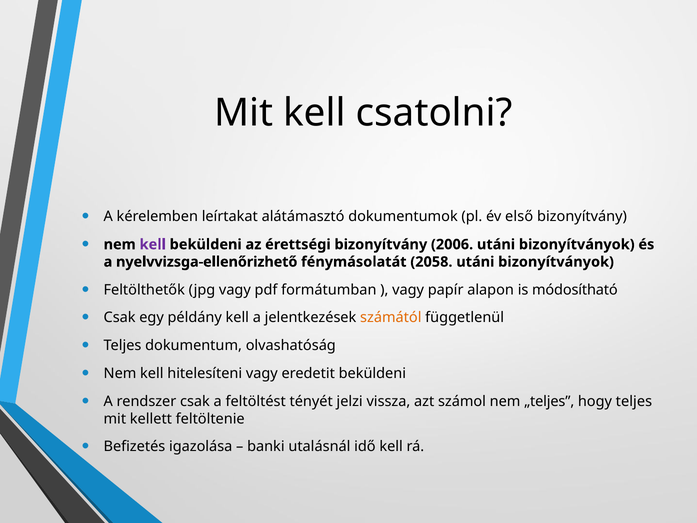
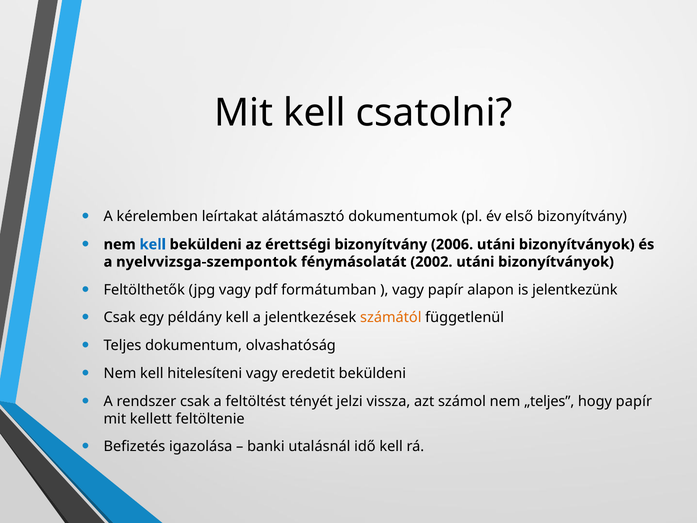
kell colour: purple -> blue (153, 244)
nyelvvizsga-ellenőrizhető: nyelvvizsga-ellenőrizhető -> nyelvvizsga-szempontok (207, 262)
2058: 2058 -> 2002 (431, 262)
módosítható: módosítható -> jelentkezünk (575, 290)
hogy teljes: teljes -> papír (634, 401)
